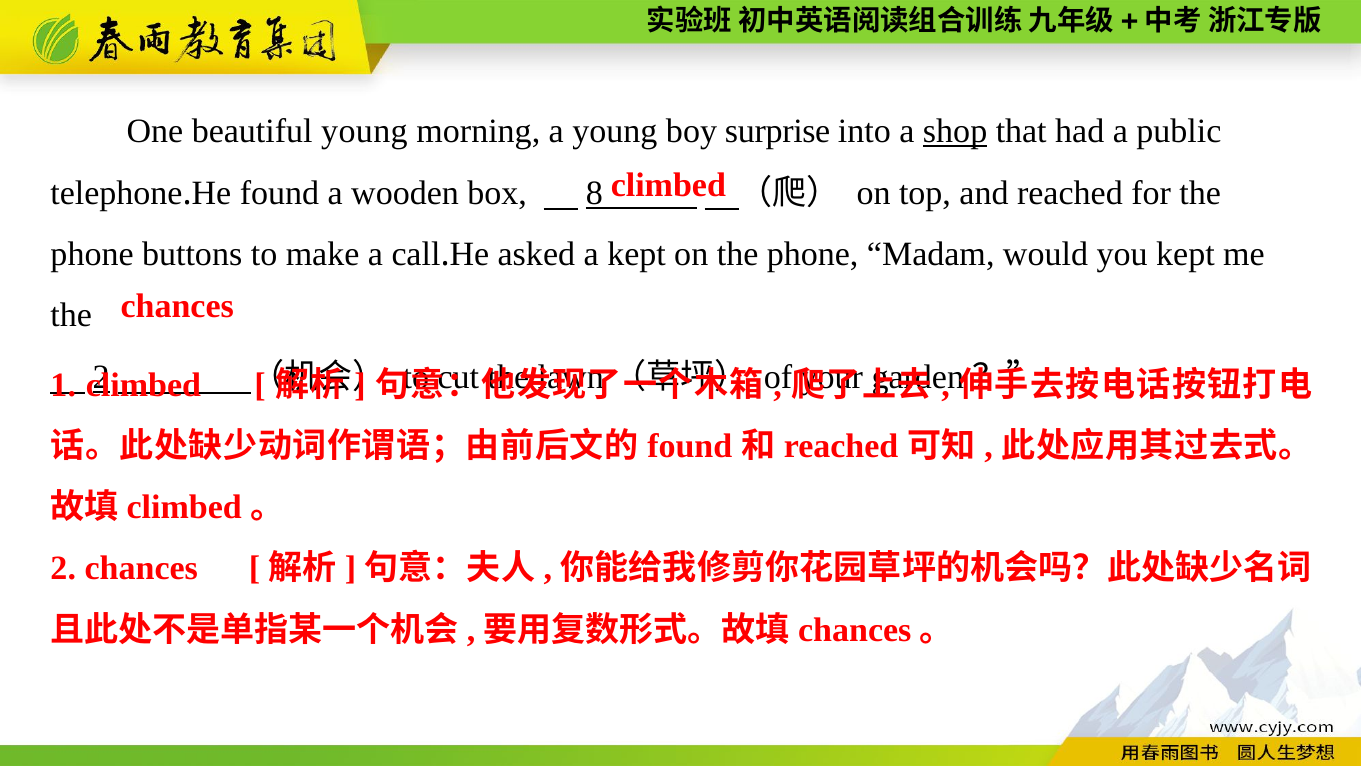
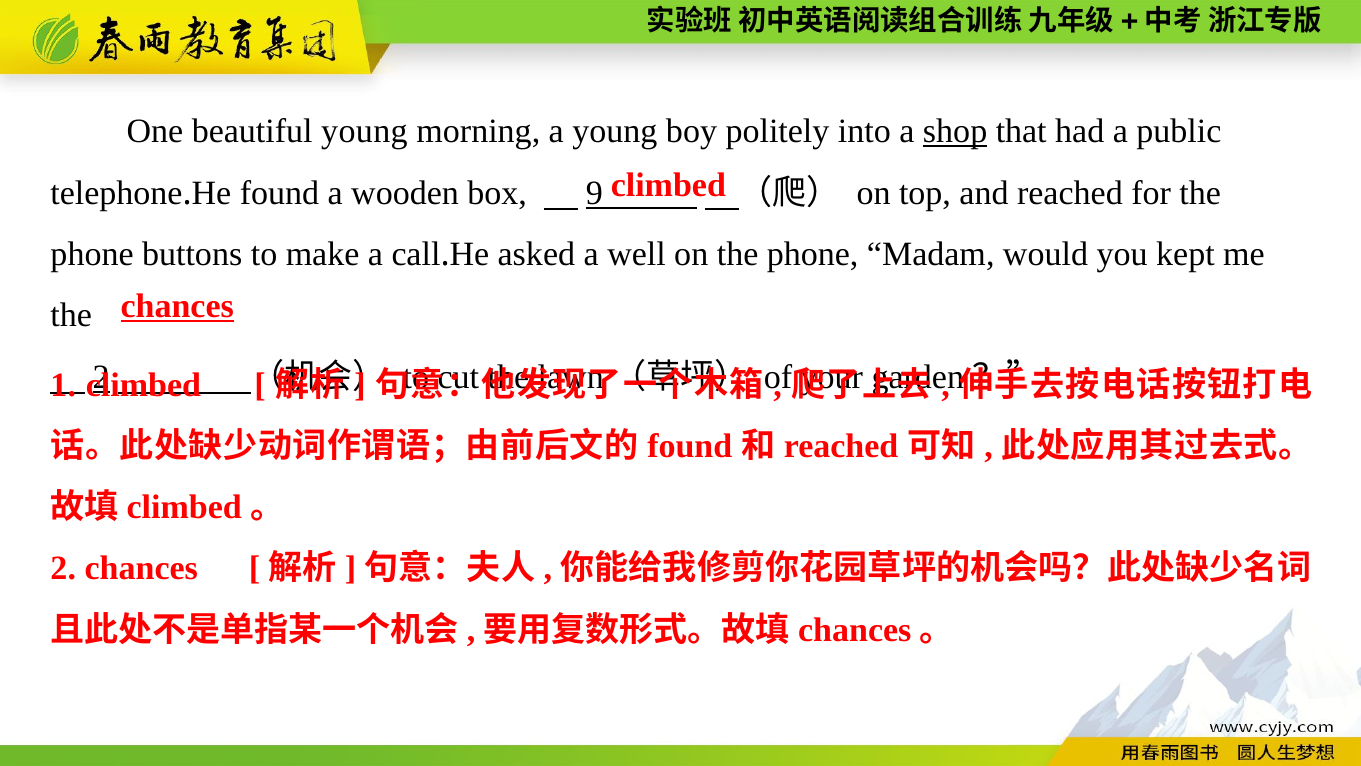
surprise: surprise -> politely (777, 132)
8: 8 -> 9 (594, 193)
a kept: kept -> well (637, 254)
chances underline: none -> present (177, 306)
